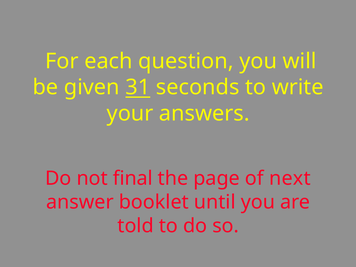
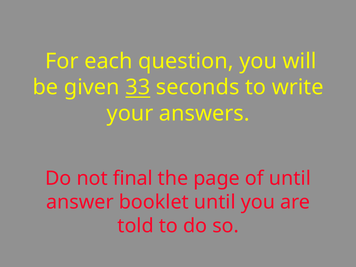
31: 31 -> 33 (138, 87)
of next: next -> until (290, 178)
